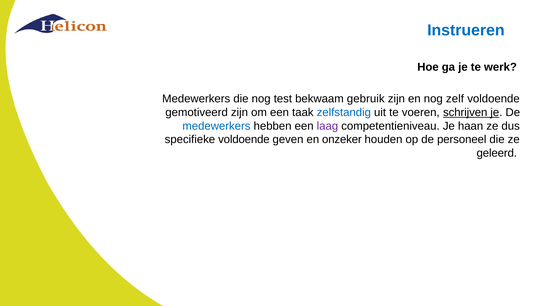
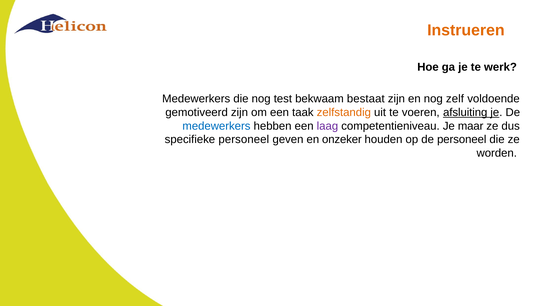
Instrueren colour: blue -> orange (466, 30)
gebruik: gebruik -> bestaat (366, 99)
zelfstandig colour: blue -> orange (344, 112)
schrijven: schrijven -> afsluiting (465, 112)
haan: haan -> maar (471, 126)
specifieke voldoende: voldoende -> personeel (244, 140)
geleerd: geleerd -> worden (497, 153)
